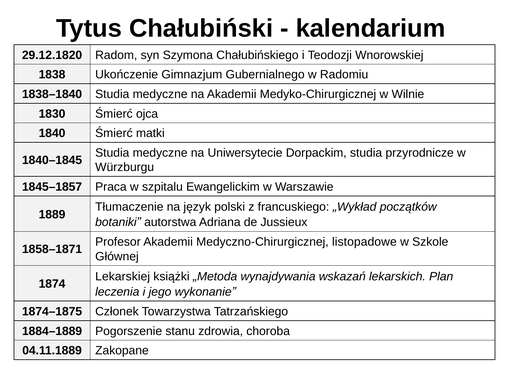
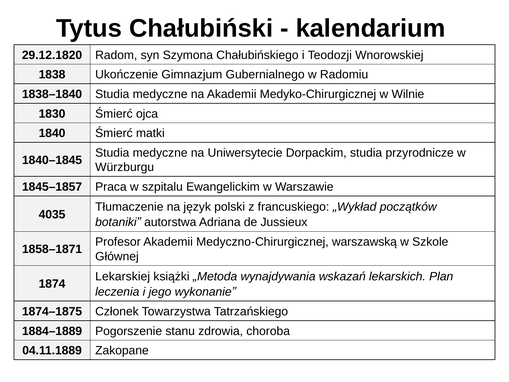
1889: 1889 -> 4035 (52, 214)
listopadowe: listopadowe -> warszawską (364, 242)
